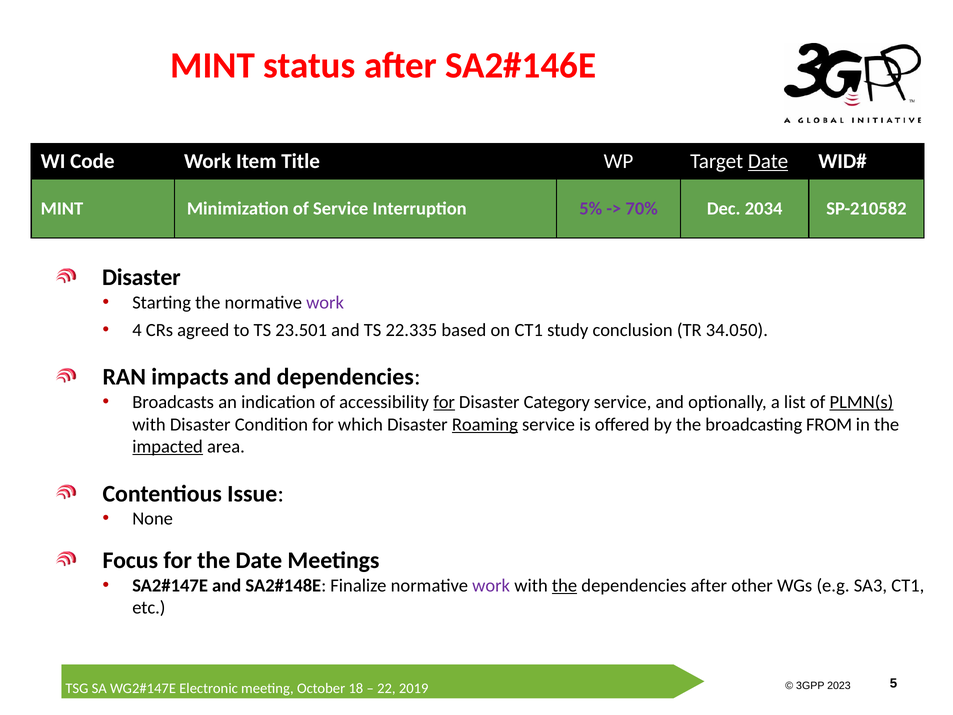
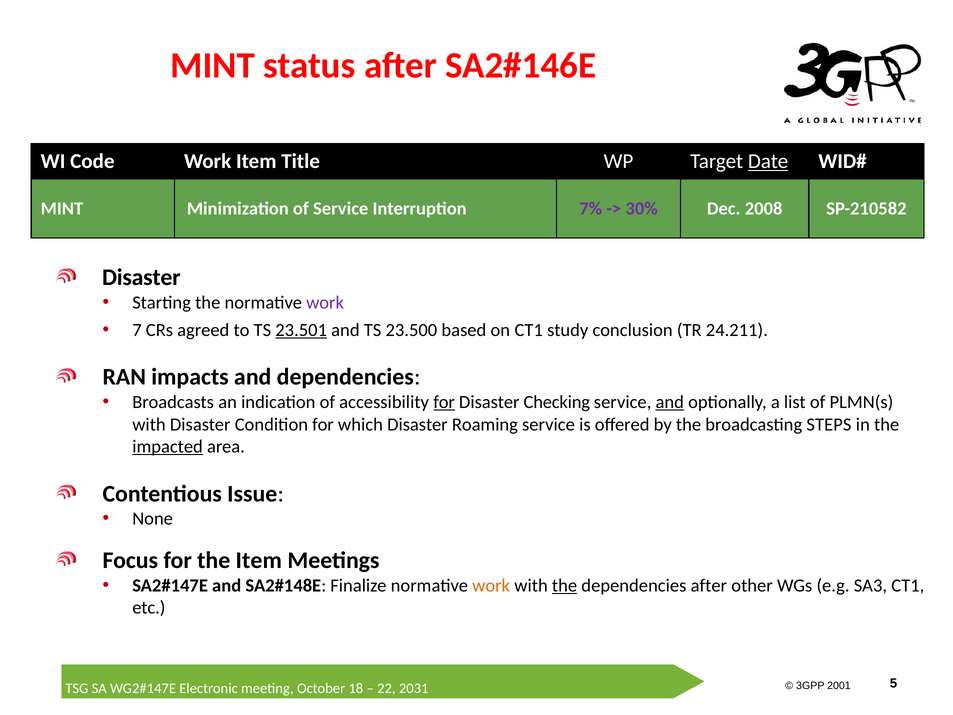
5%: 5% -> 7% (591, 209)
70%: 70% -> 30% (642, 209)
2034: 2034 -> 2008 (764, 209)
4: 4 -> 7 (137, 330)
23.501 underline: none -> present (301, 330)
22.335: 22.335 -> 23.500 (411, 330)
34.050: 34.050 -> 24.211 (737, 330)
Category: Category -> Checking (557, 402)
and underline: none -> present (670, 402)
PLMN(s underline: present -> none (861, 402)
Roaming underline: present -> none (485, 424)
FROM: FROM -> STEPS (829, 424)
the Date: Date -> Item (259, 560)
work colour: purple -> orange (491, 585)
2023: 2023 -> 2001 (839, 685)
2019: 2019 -> 2031 (414, 688)
